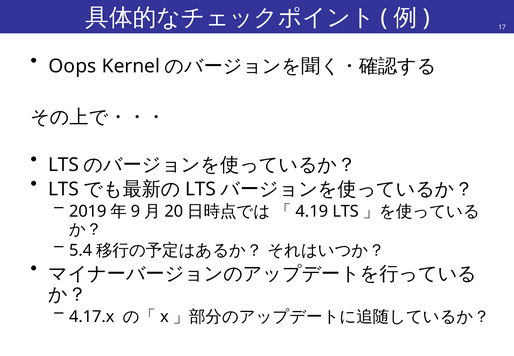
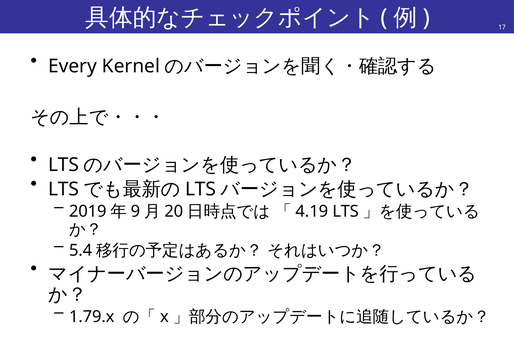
Oops: Oops -> Every (73, 66)
4.17.x: 4.17.x -> 1.79.x (92, 316)
